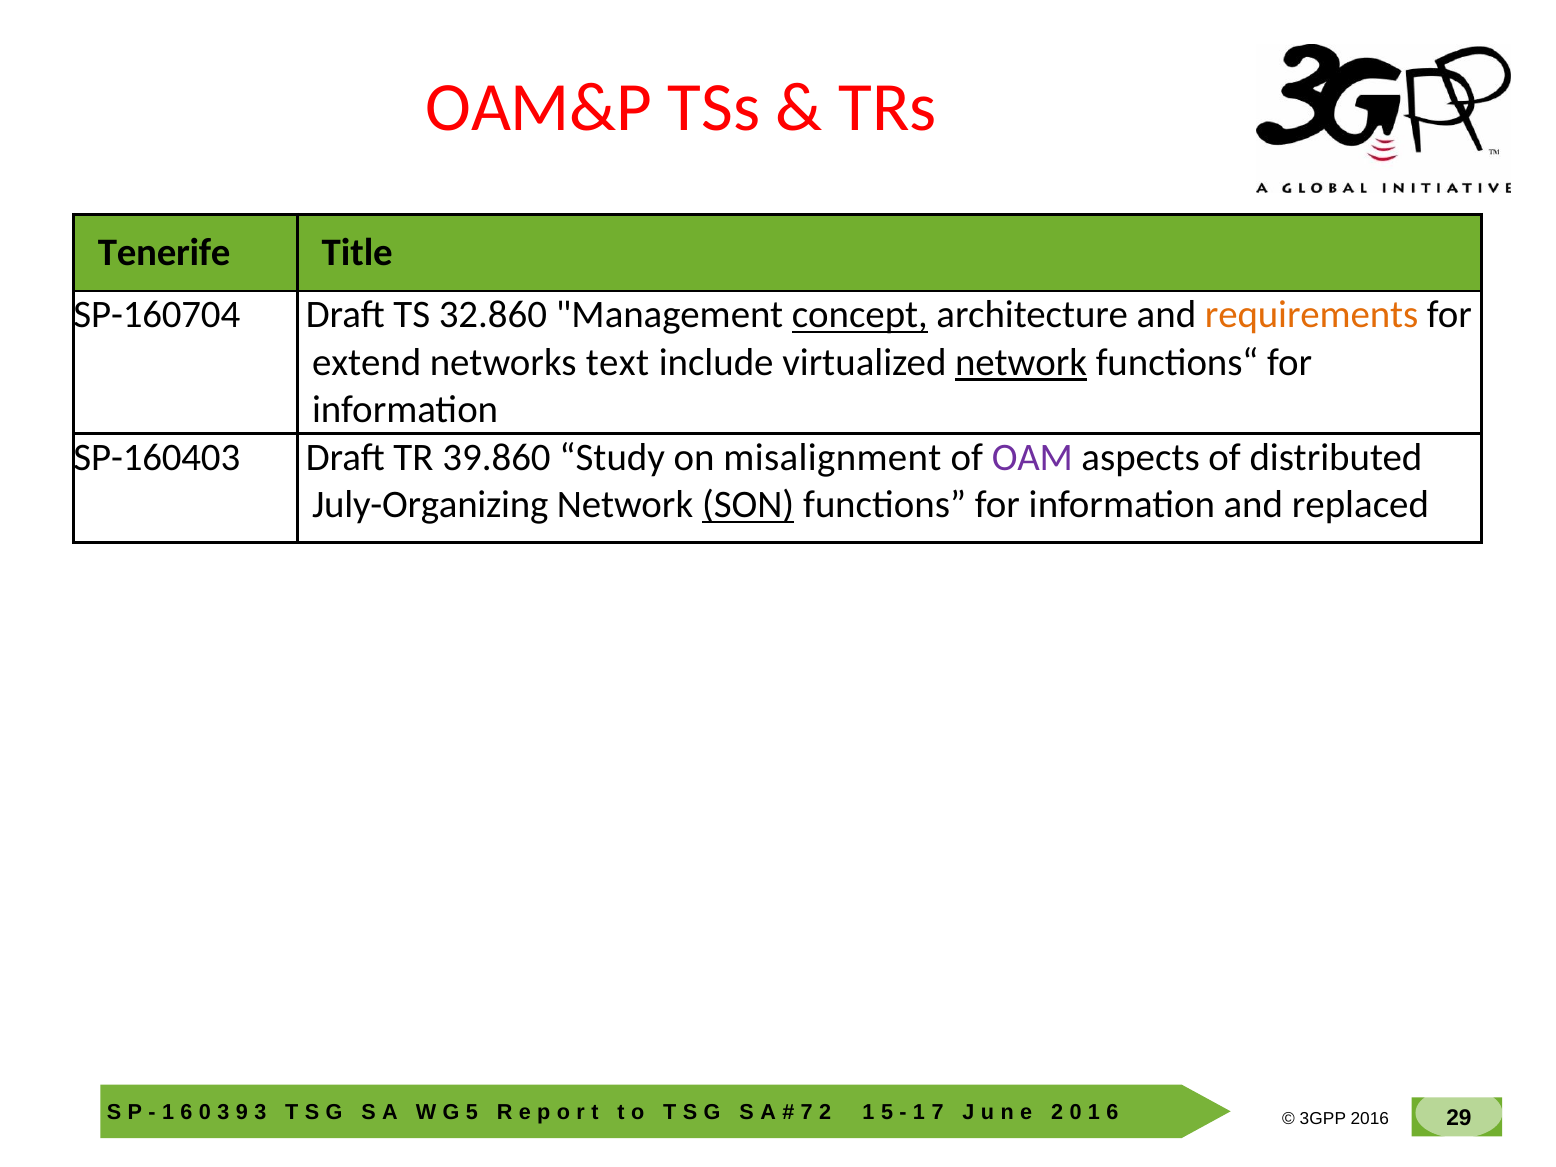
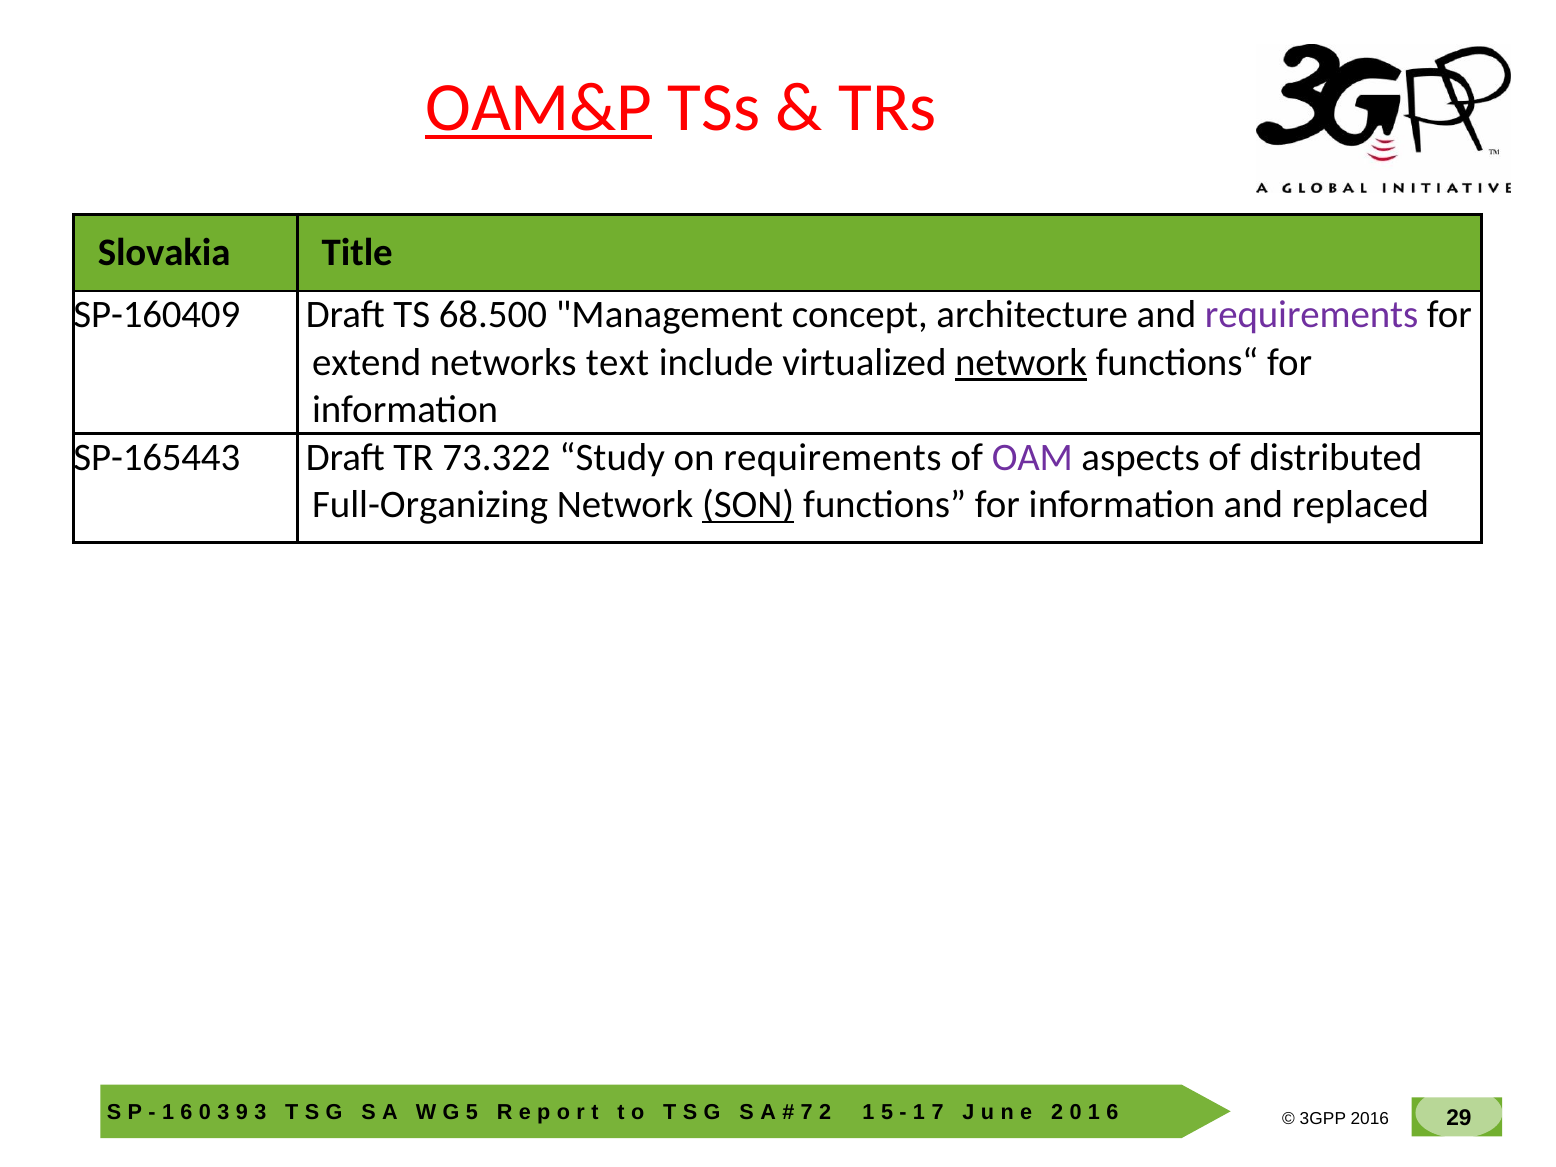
OAM&P underline: none -> present (539, 107)
Tenerife: Tenerife -> Slovakia (164, 253)
SP-160704: SP-160704 -> SP-160409 (157, 315)
32.860: 32.860 -> 68.500 (493, 315)
concept underline: present -> none (860, 315)
requirements colour: orange -> purple (1312, 315)
SP-160403: SP-160403 -> SP-165443 (157, 458)
39.860: 39.860 -> 73.322 (497, 458)
on misalignment: misalignment -> requirements (832, 458)
July-Organizing: July-Organizing -> Full-Organizing (430, 505)
